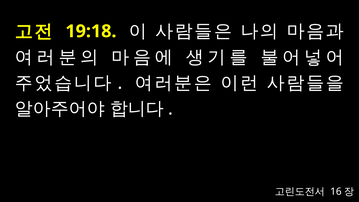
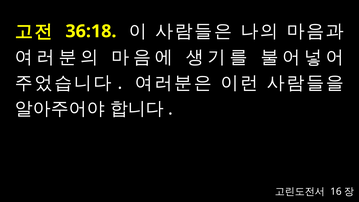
19:18: 19:18 -> 36:18 (91, 31)
